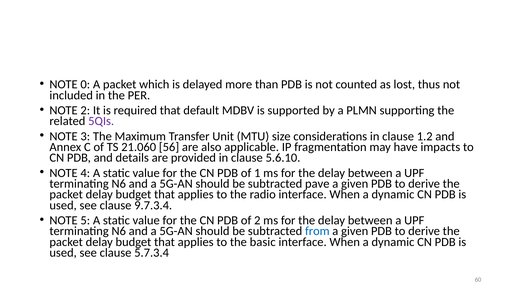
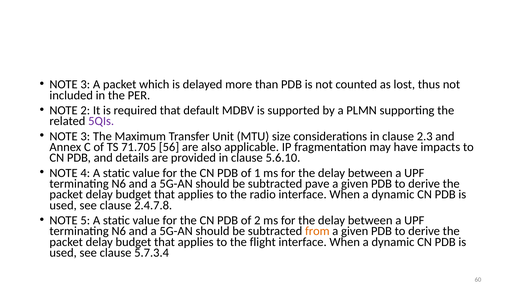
0: 0 -> 3 (85, 84)
1.2: 1.2 -> 2.3 (425, 136)
21.060: 21.060 -> 71.705 (139, 147)
9.7.3.4: 9.7.3.4 -> 2.4.7.8 (153, 205)
from colour: blue -> orange (317, 231)
basic: basic -> flight (263, 242)
